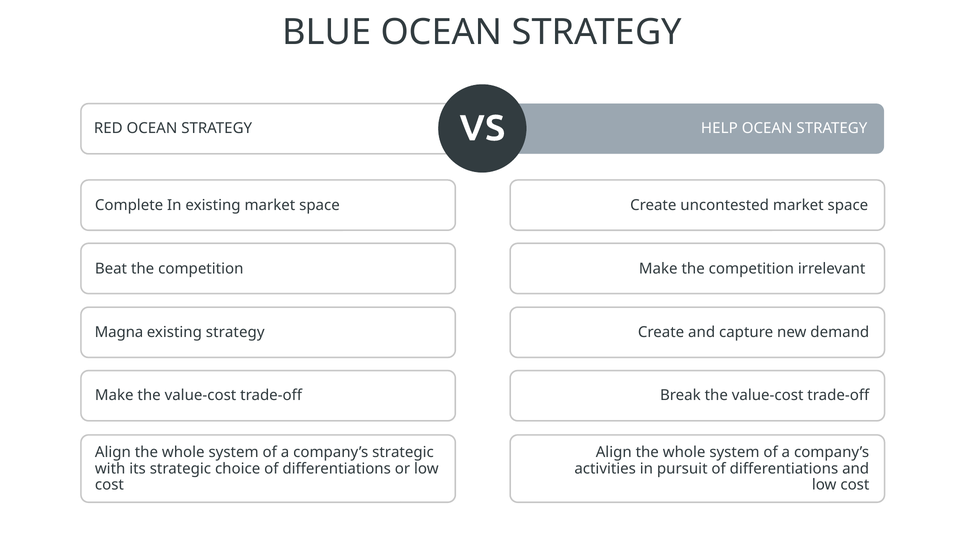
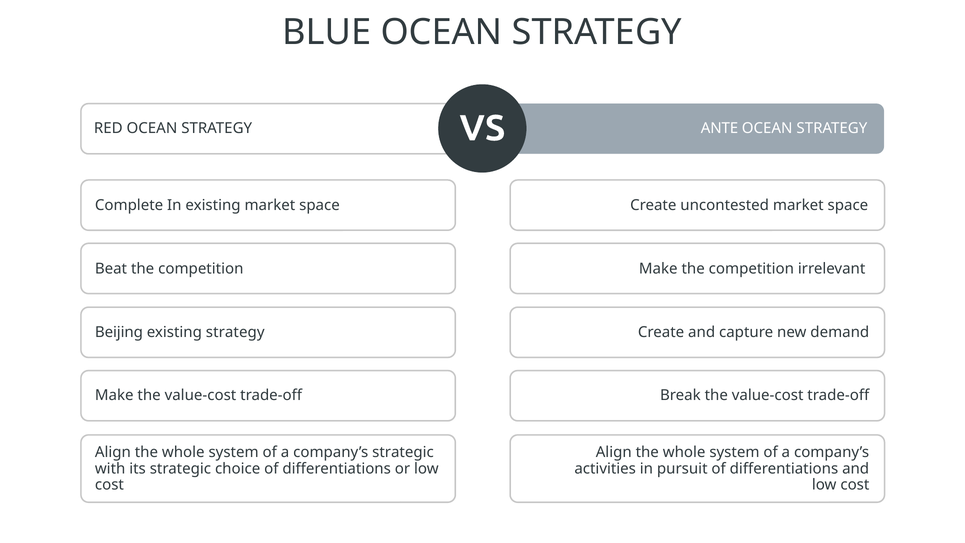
HELP: HELP -> ANTE (719, 128)
Magna: Magna -> Beijing (119, 332)
